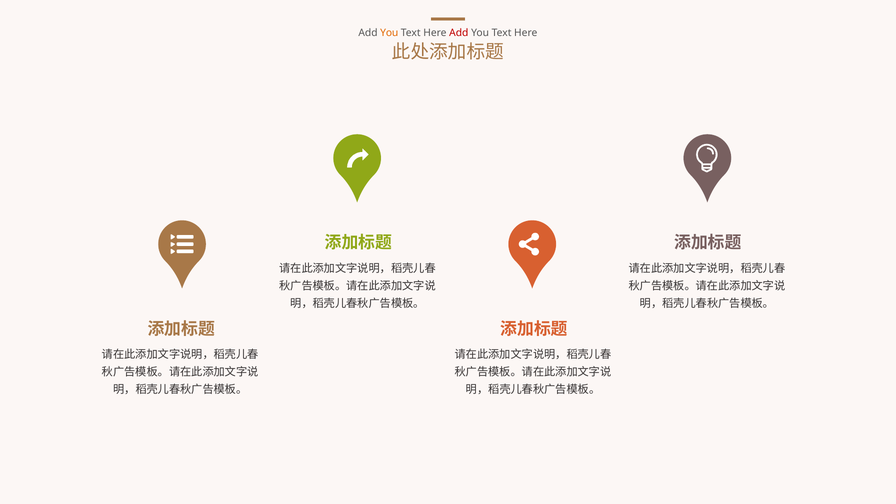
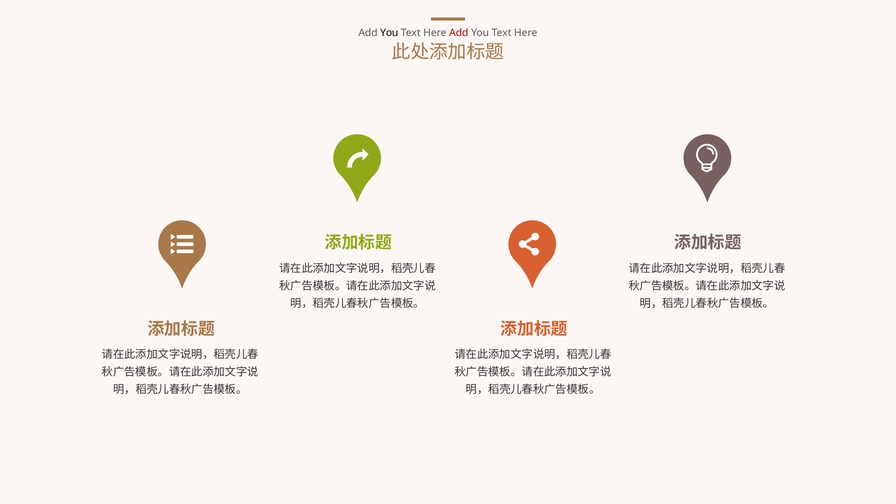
You colour: orange -> black (389, 33)
